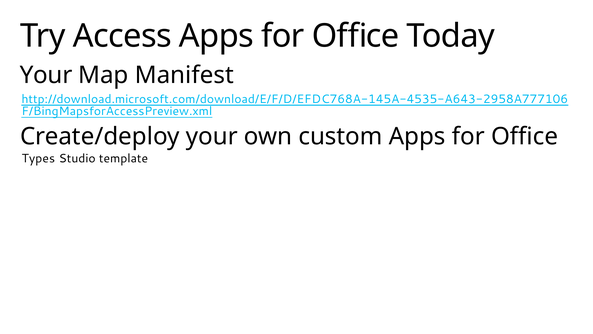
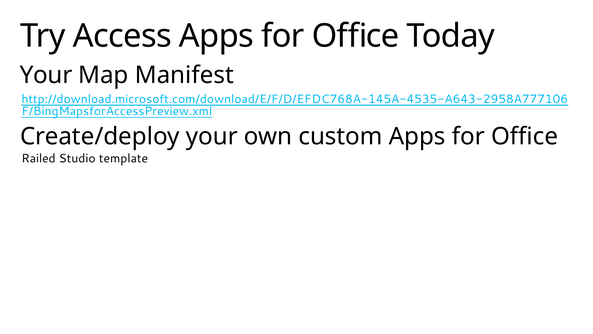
Types: Types -> Railed (38, 158)
